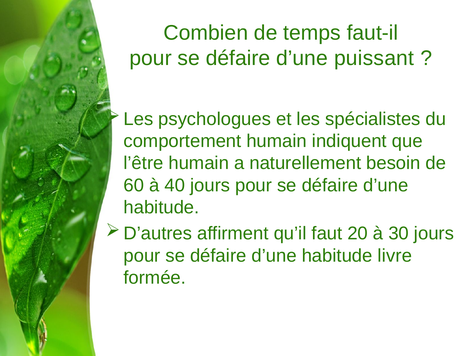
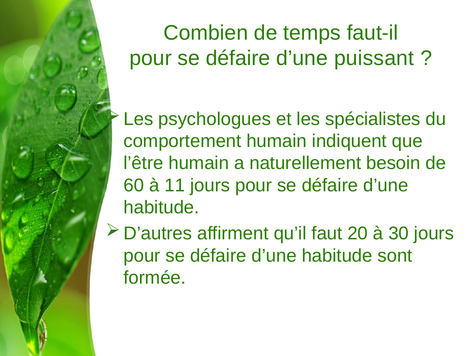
40: 40 -> 11 (175, 186)
livre: livre -> sont (395, 256)
